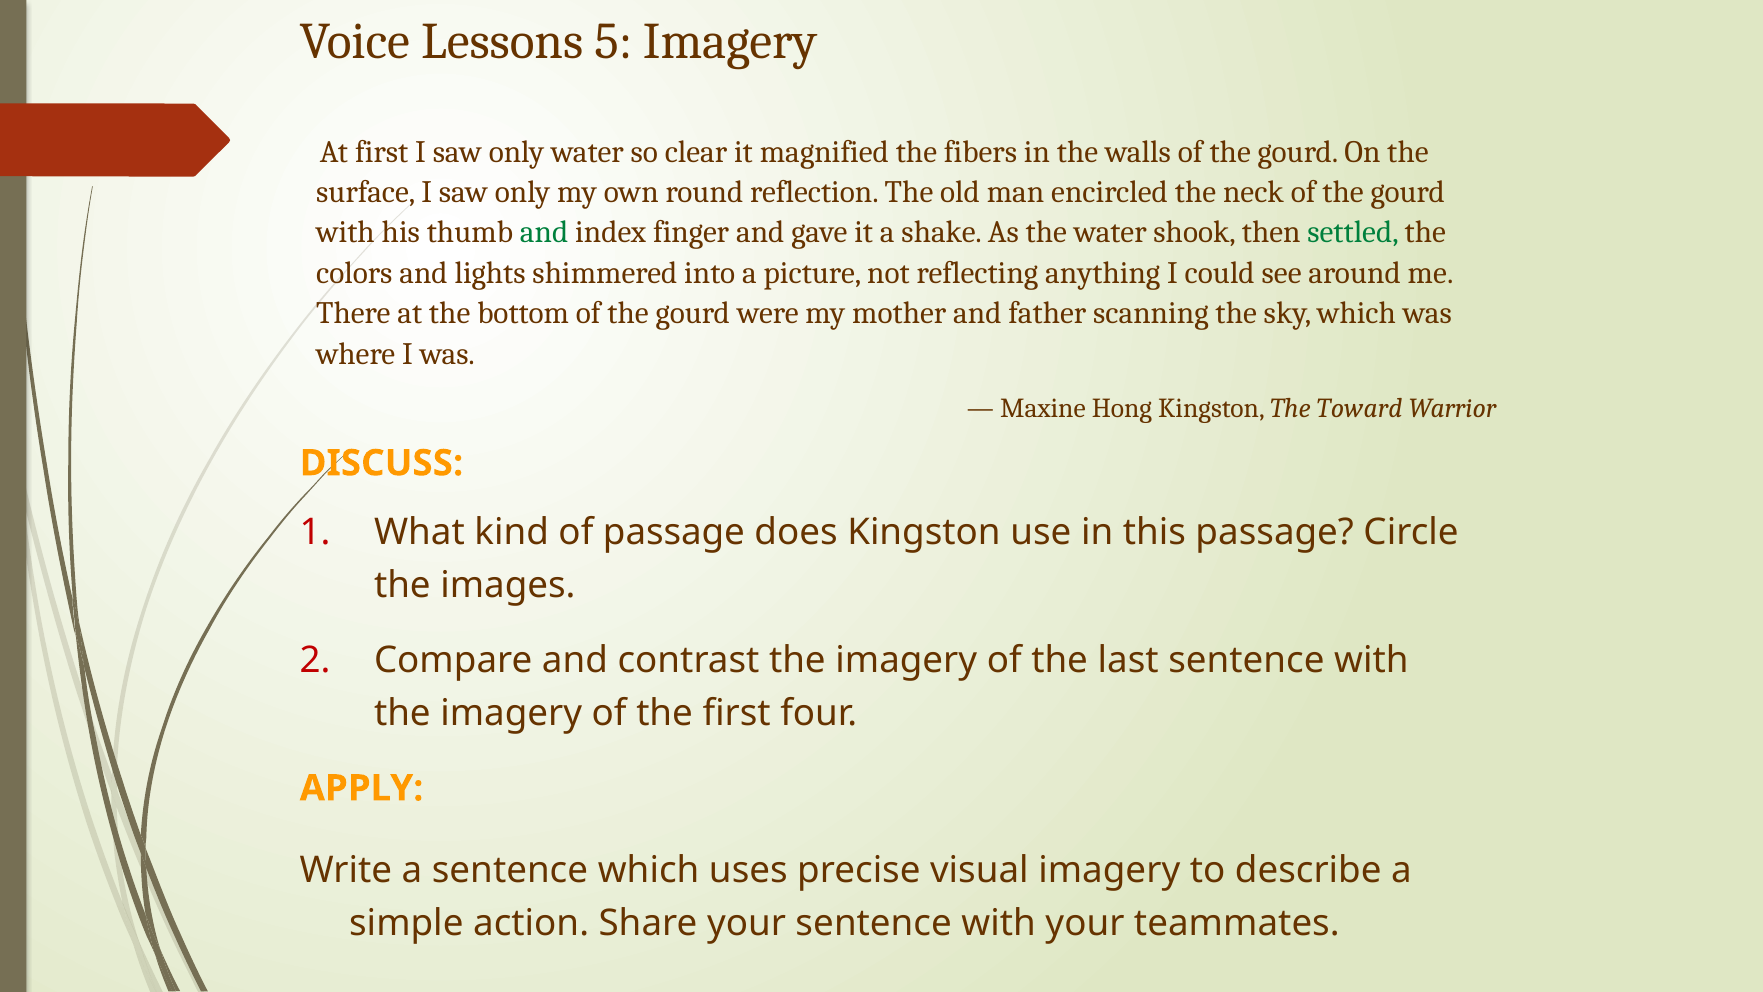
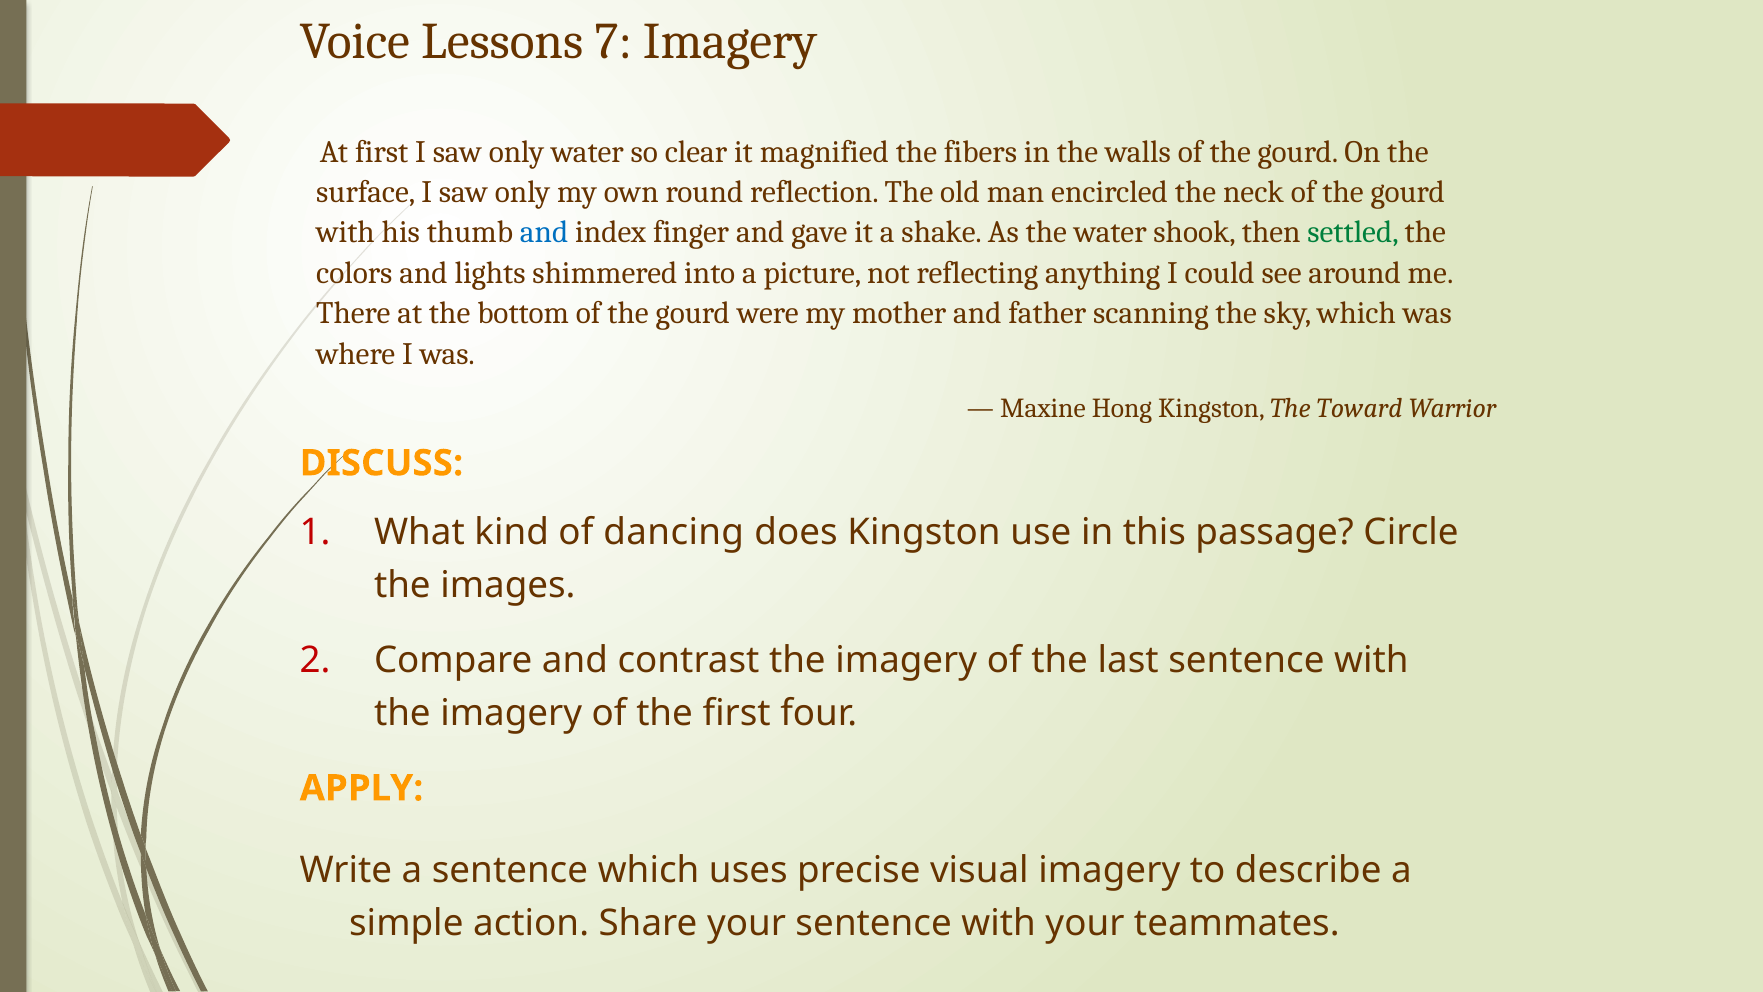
5: 5 -> 7 (613, 41)
and colour: green -> blue (544, 233)
of passage: passage -> dancing (674, 532)
